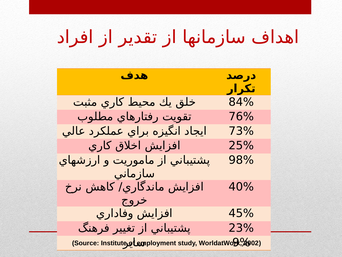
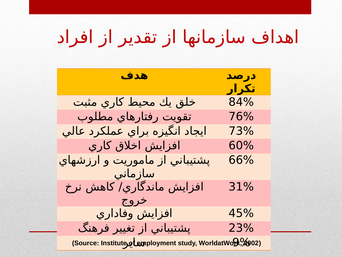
25%: 25% -> 60% (241, 145)
98%: 98% -> 66% (241, 160)
40%: 40% -> 31% (241, 186)
